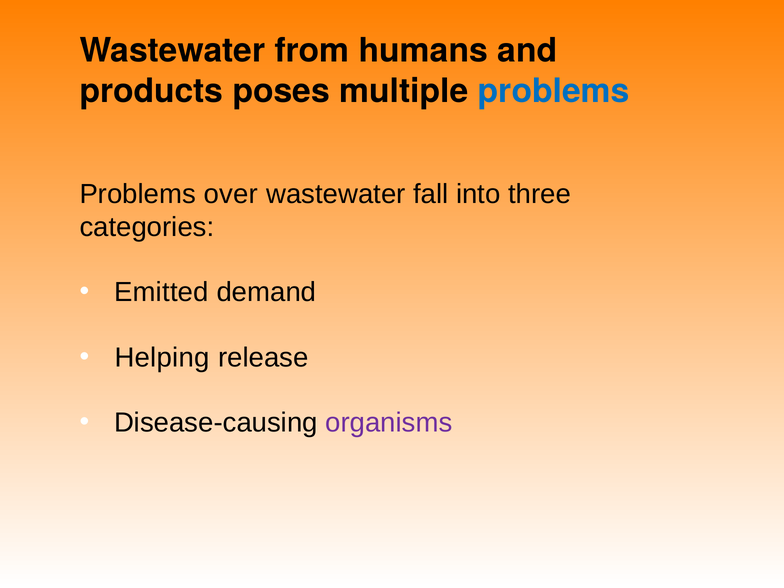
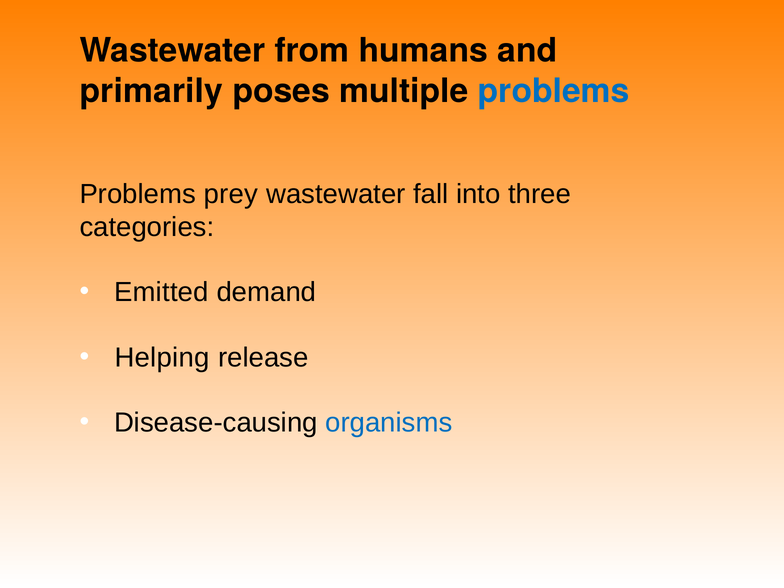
products: products -> primarily (151, 91)
over: over -> prey (231, 194)
organisms colour: purple -> blue (389, 423)
